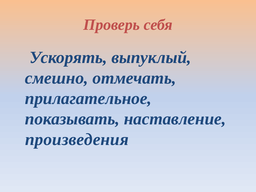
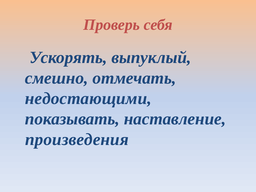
прилагательное: прилагательное -> недостающими (88, 98)
